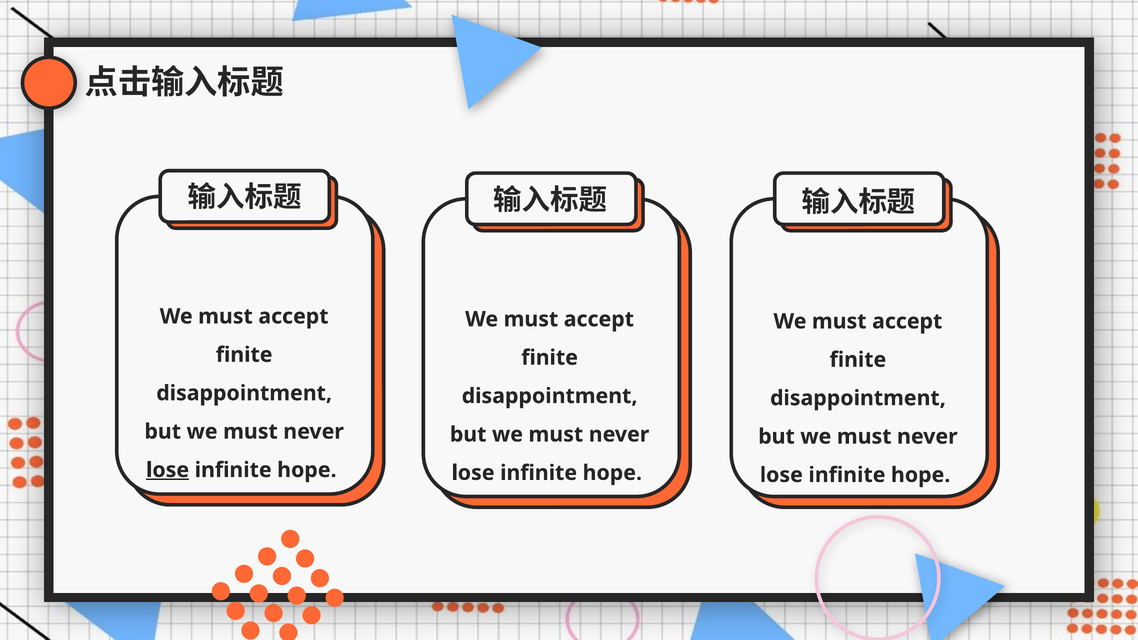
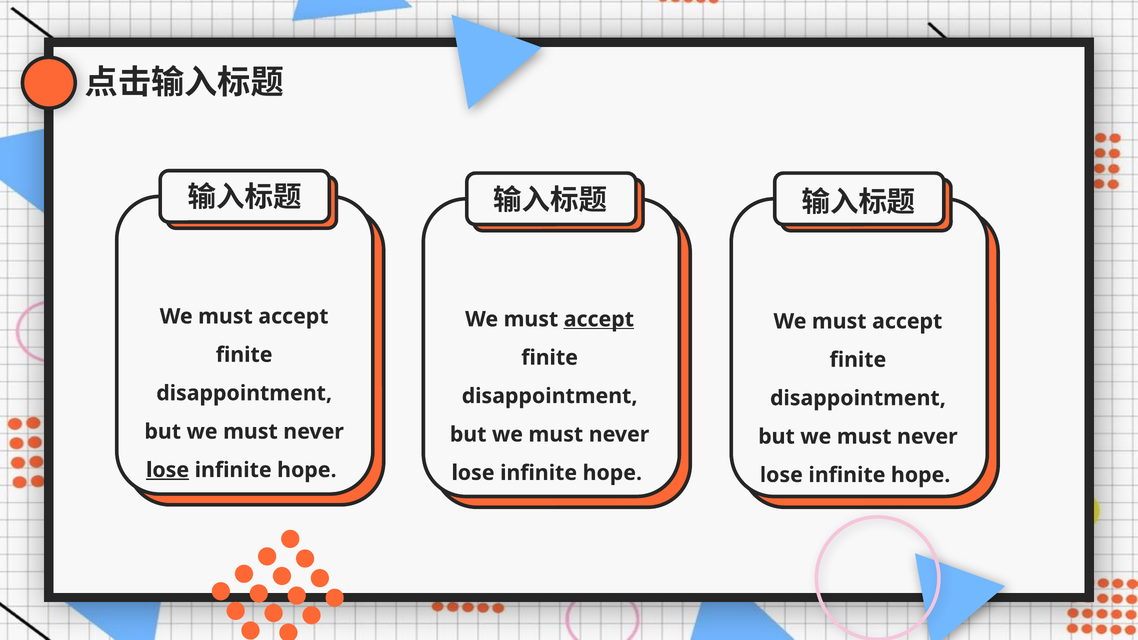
accept underline: none -> present (599, 319)
